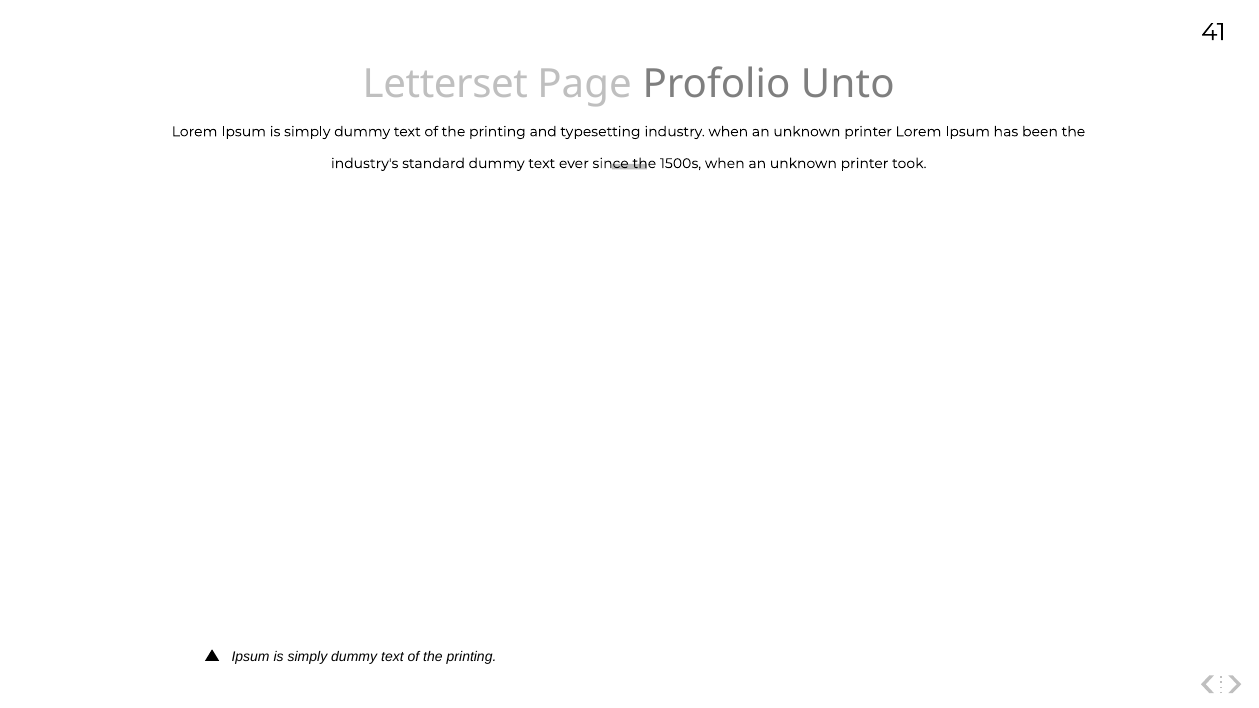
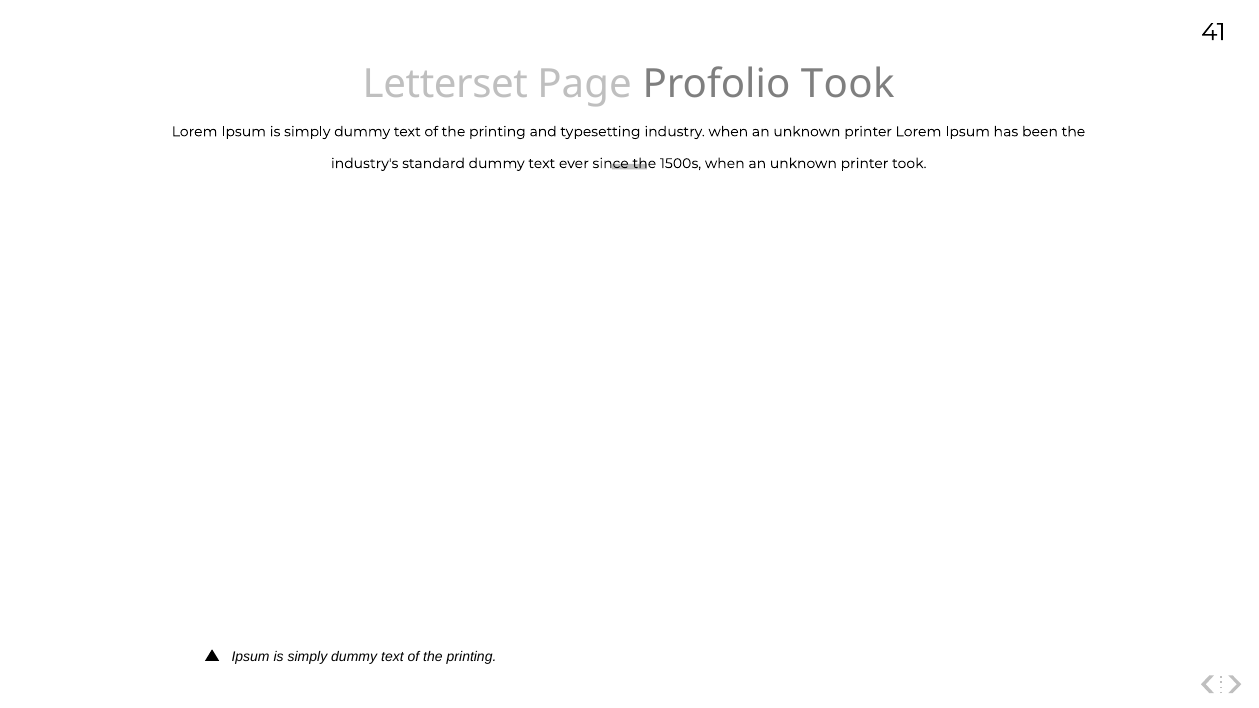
Profolio Unto: Unto -> Took (848, 84)
